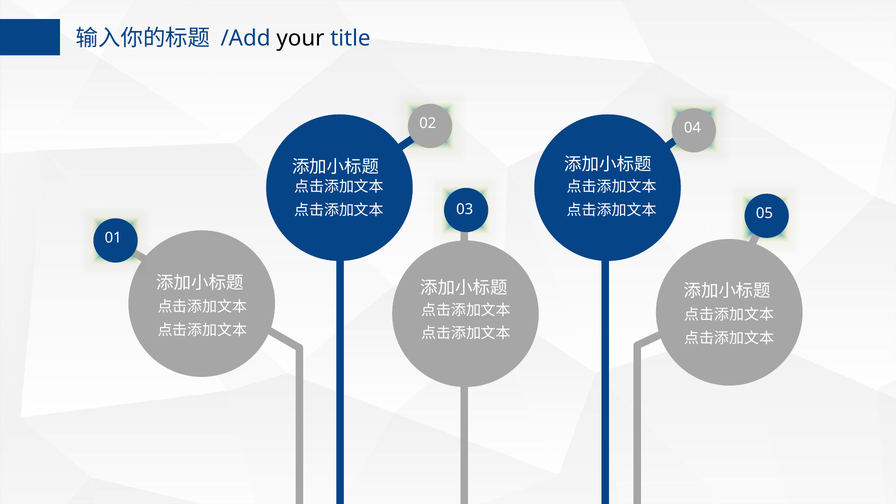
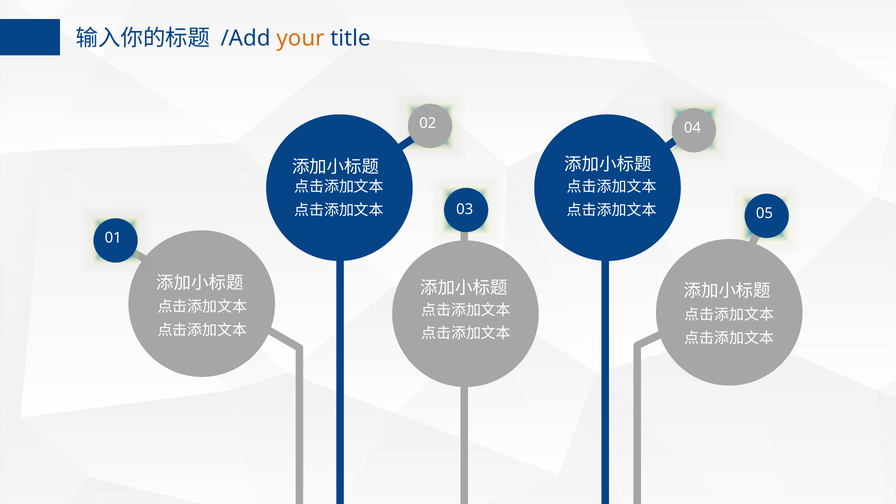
your colour: black -> orange (300, 39)
